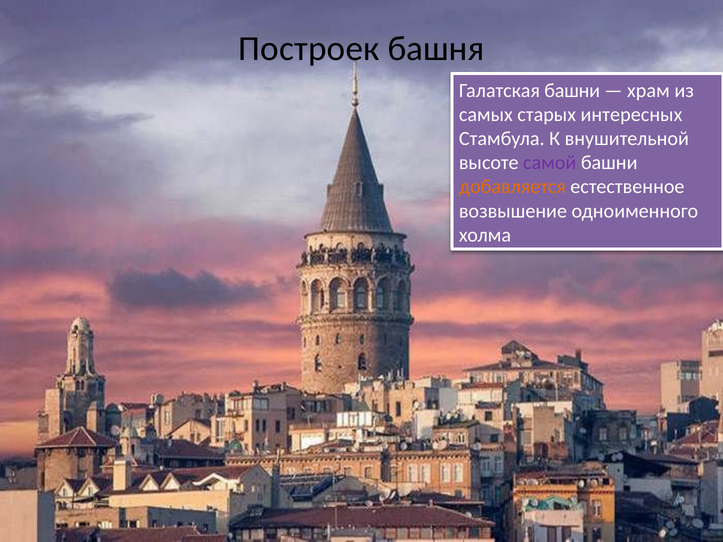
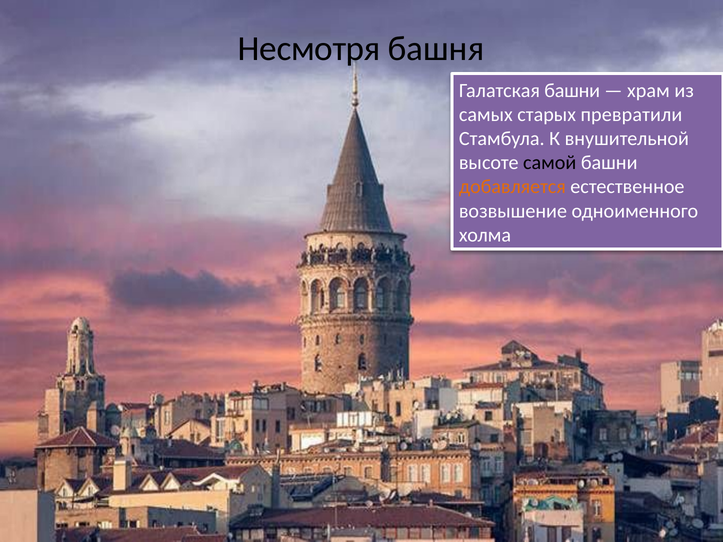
Построек: Построек -> Несмотря (309, 49)
интересных: интересных -> превратили (631, 115)
самой colour: purple -> black (550, 163)
